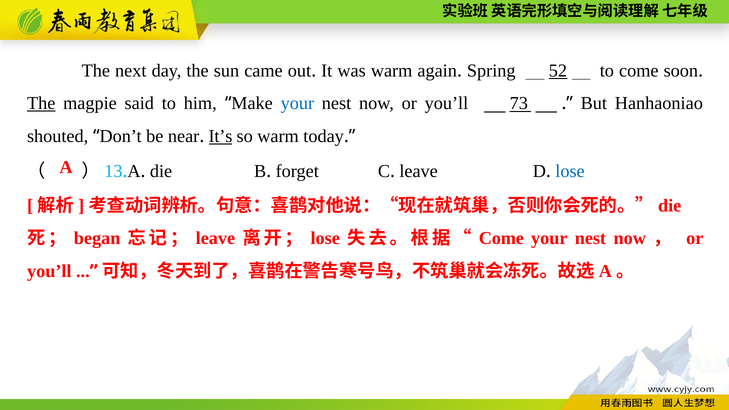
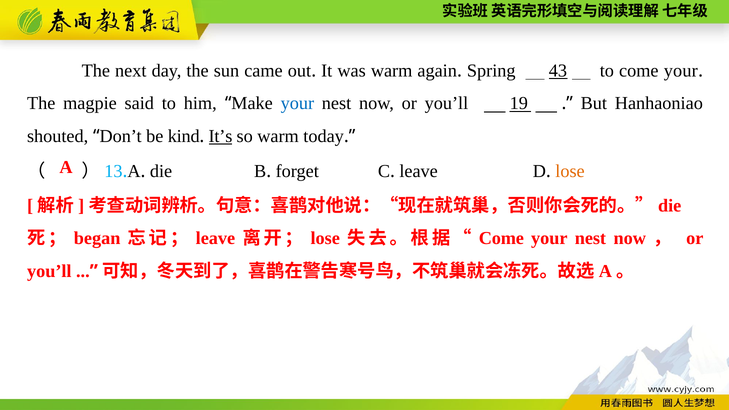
52: 52 -> 43 (558, 71)
to come soon: soon -> your (681, 71)
The underline: present -> none (41, 103)
73: 73 -> 19 (519, 103)
near: near -> kind (184, 136)
lose colour: blue -> orange (570, 171)
